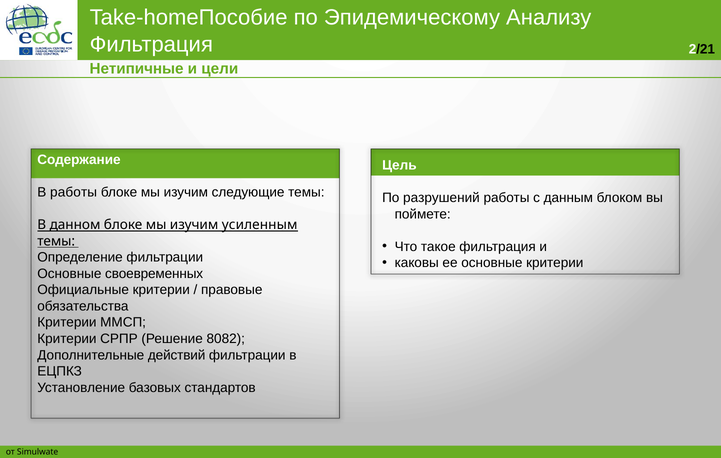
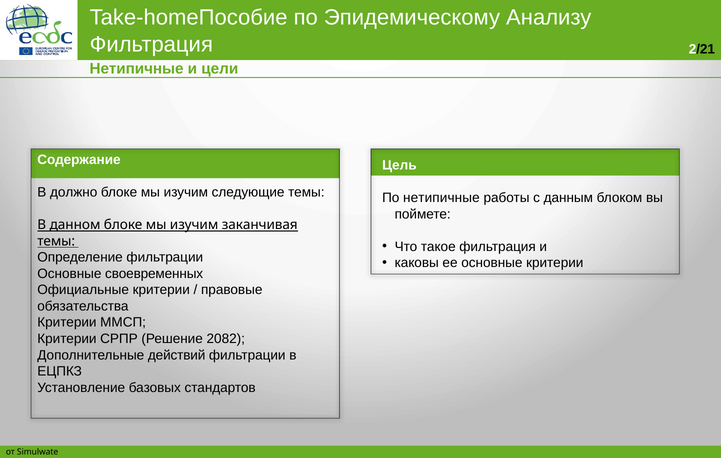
В работы: работы -> должно (74, 192)
По разрушений: разрушений -> нетипичные (441, 198)
усиленным: усиленным -> заканчивая (260, 225)
8082: 8082 -> 2082 (226, 339)
